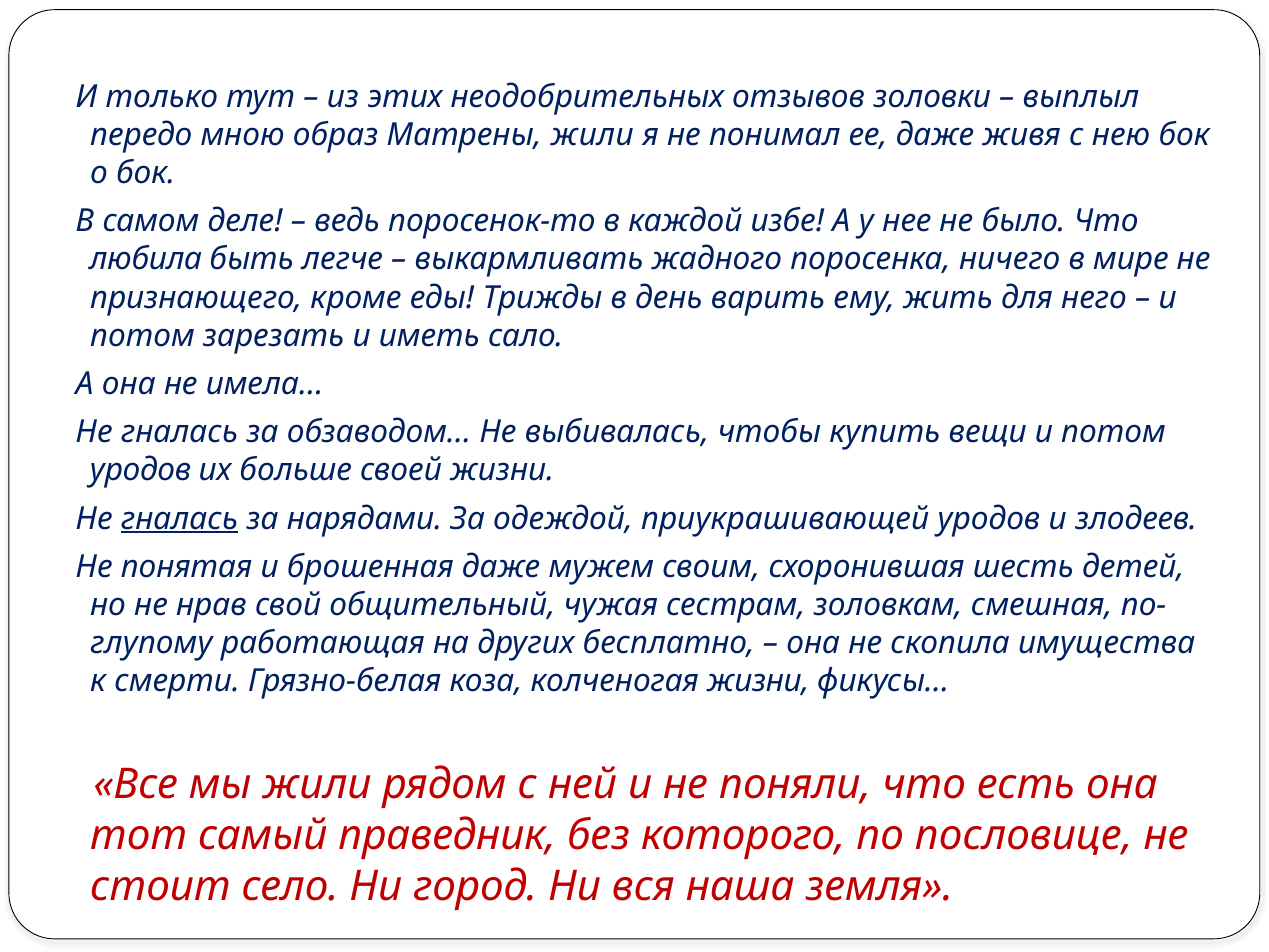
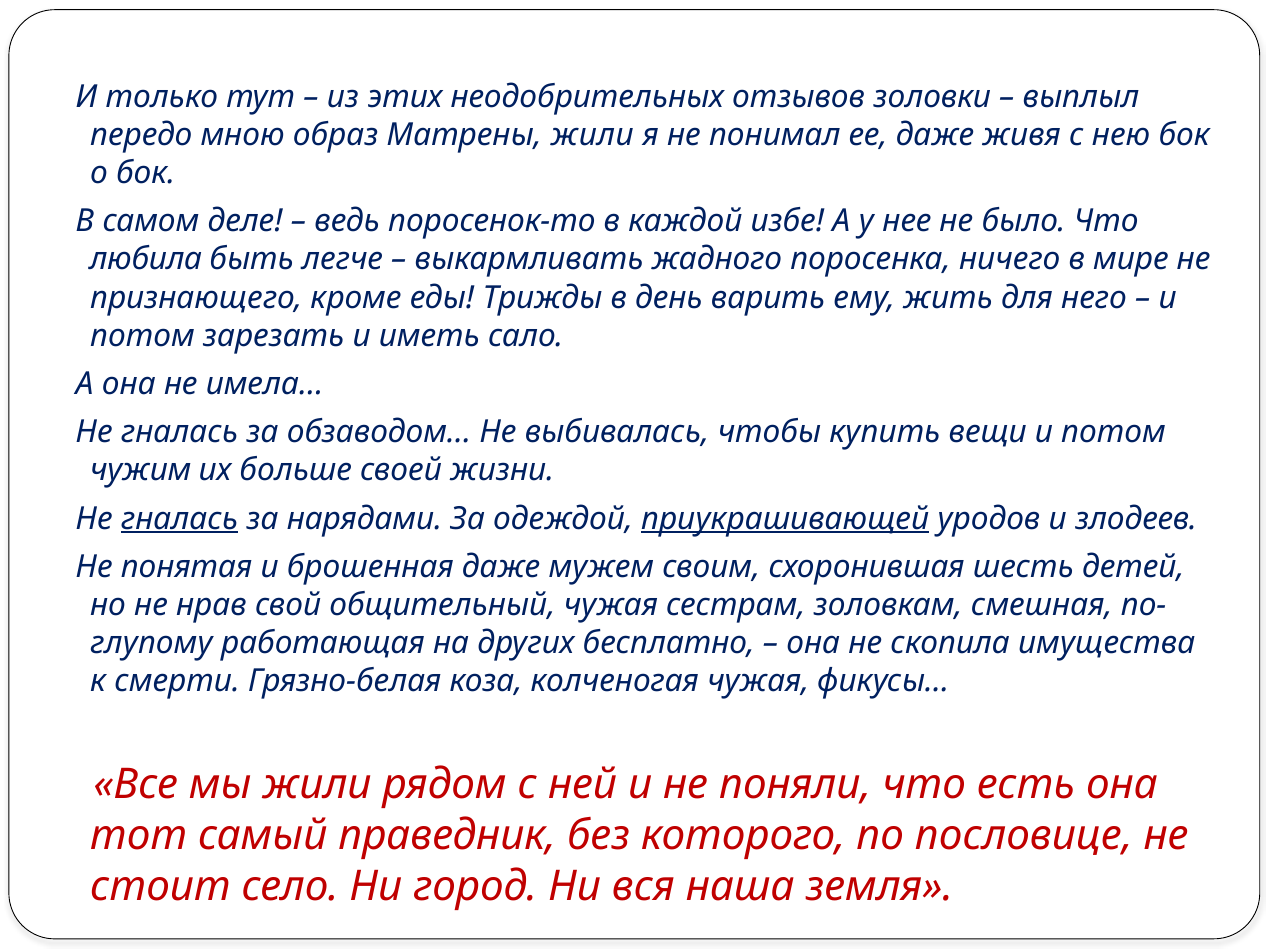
уродов: уродов -> чужим (140, 470)
приукрашивающей underline: none -> present (785, 519)
колченогая жизни: жизни -> чужая (758, 681)
